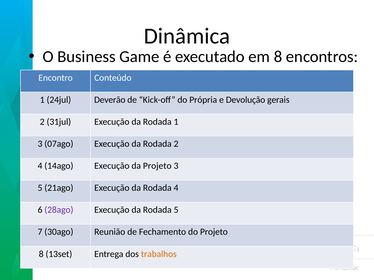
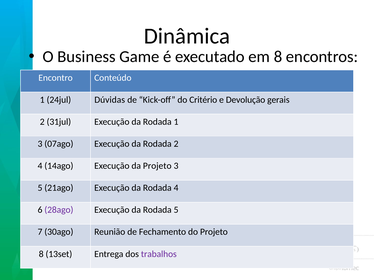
Deverão: Deverão -> Dúvidas (110, 100)
Própria: Própria -> Critério (203, 100)
trabalhos colour: orange -> purple (159, 254)
